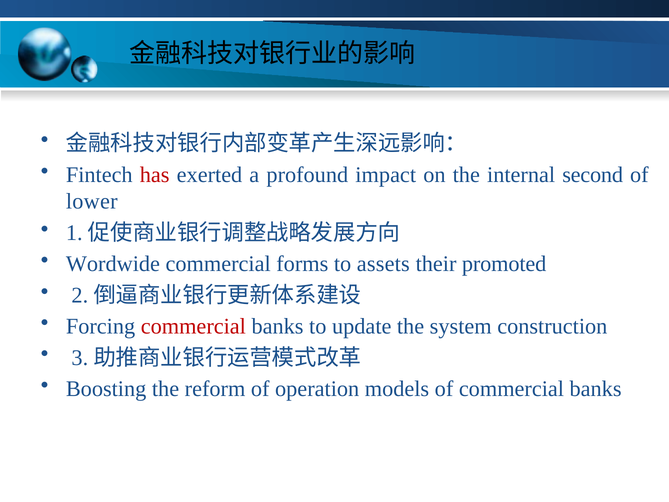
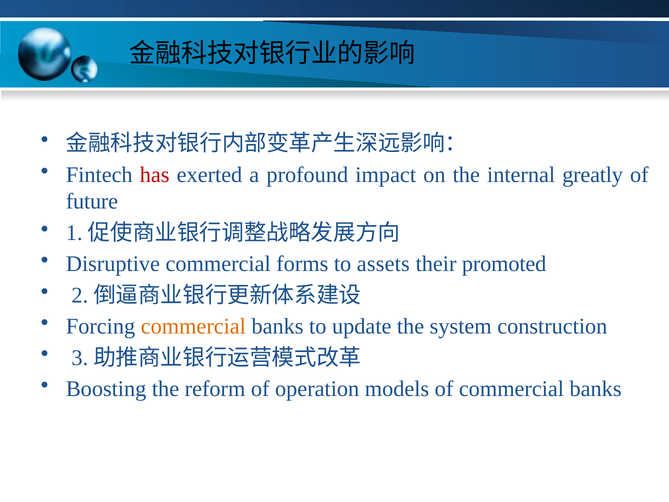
second: second -> greatly (593, 175)
lower: lower -> future (92, 202)
Wordwide: Wordwide -> Disruptive (113, 264)
commercial colour: red -> orange (193, 326)
